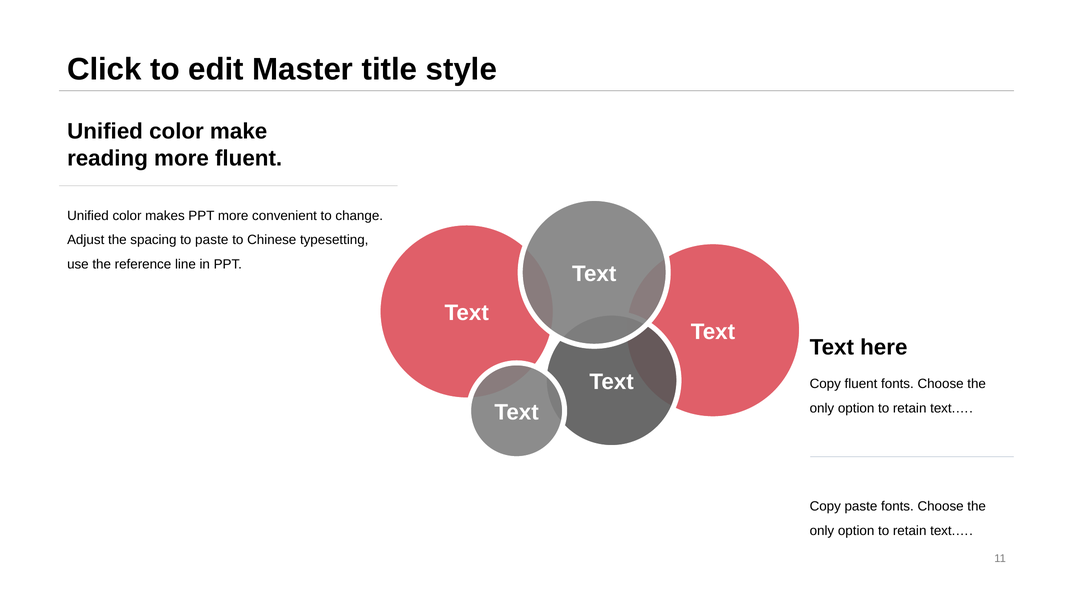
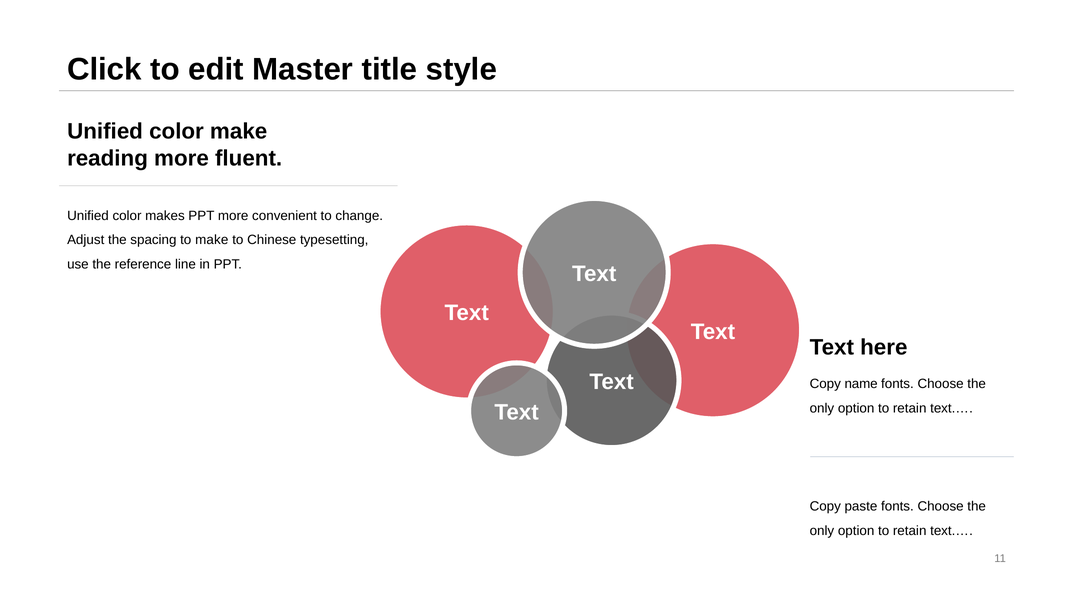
to paste: paste -> make (212, 240)
Copy fluent: fluent -> name (861, 384)
